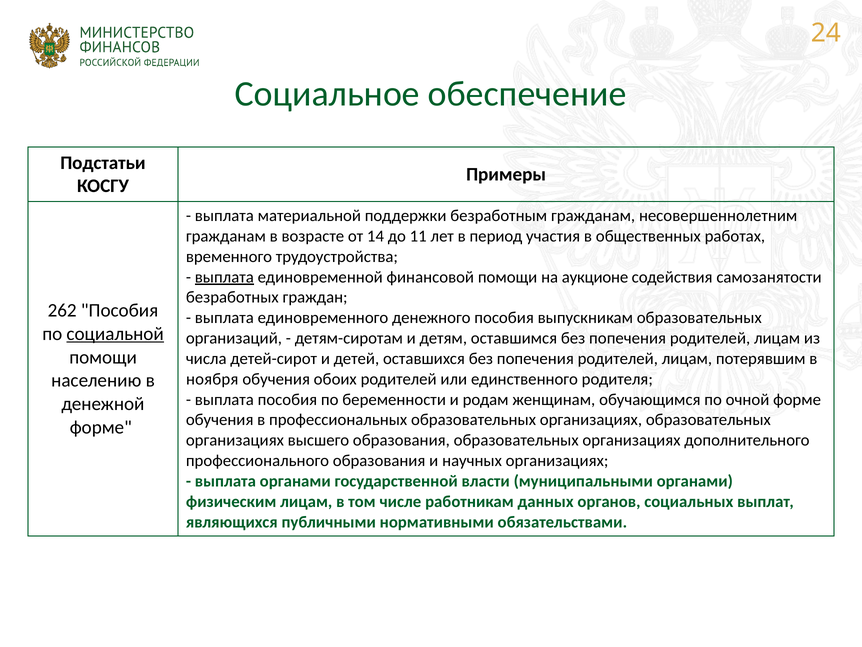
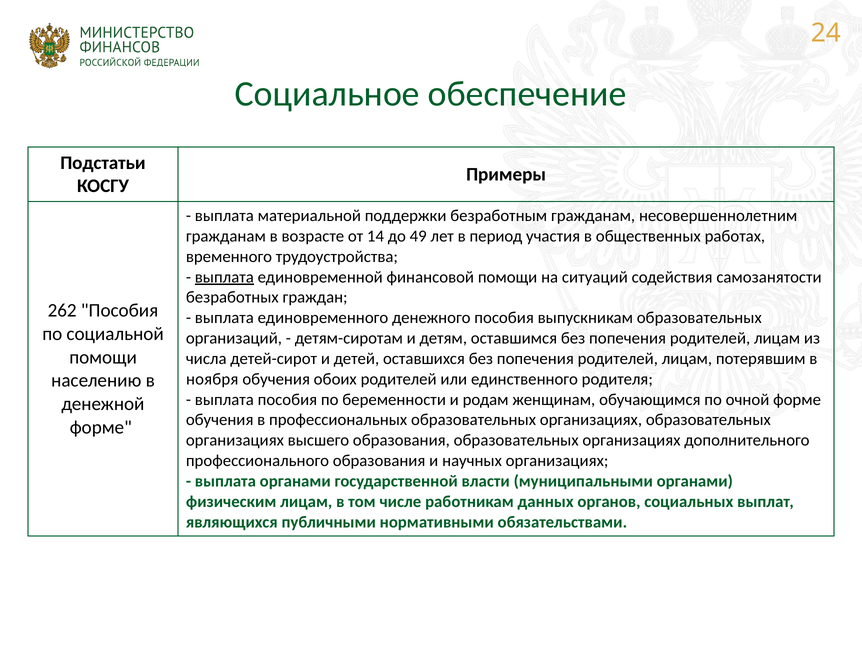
11: 11 -> 49 (418, 236)
аукционе: аукционе -> ситуаций (595, 277)
социальной underline: present -> none (115, 333)
